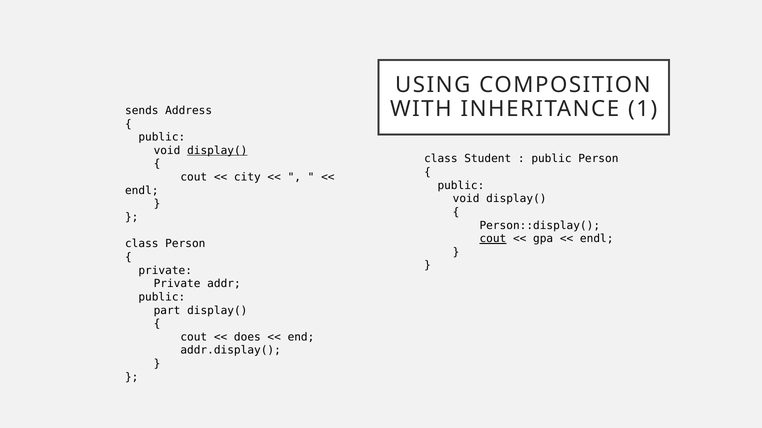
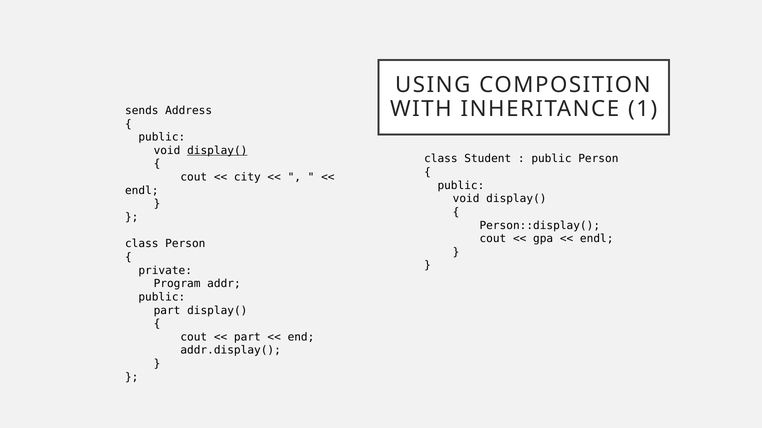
cout underline: present -> none (493, 239)
Private: Private -> Program (177, 284)
does: does -> part (247, 337)
